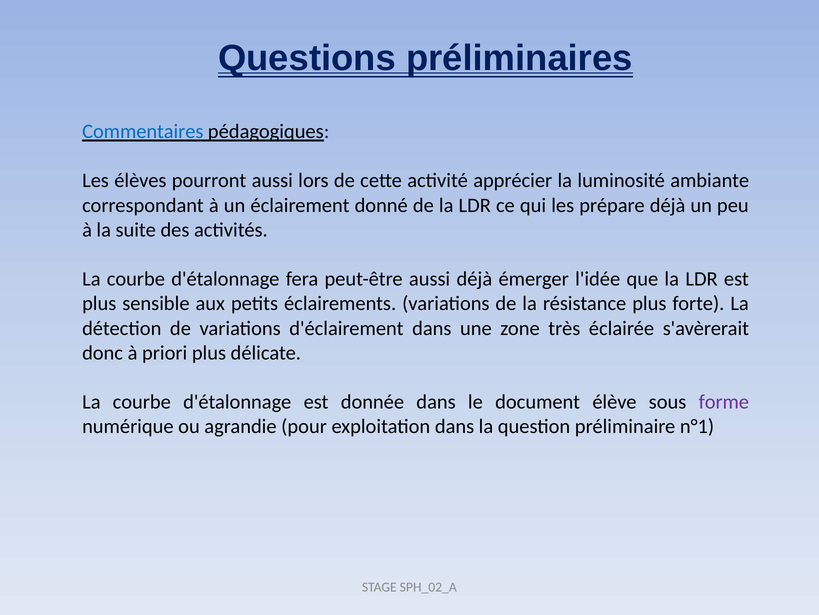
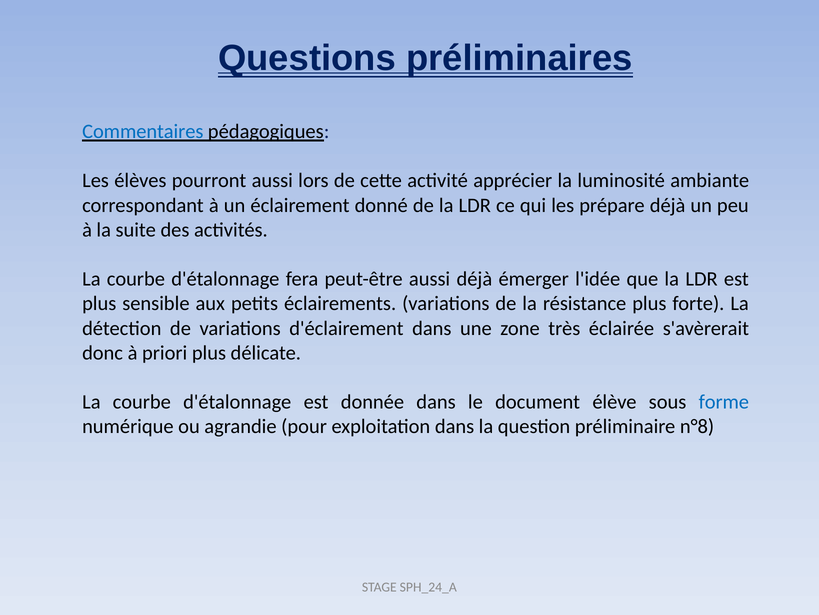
forme colour: purple -> blue (724, 402)
n°1: n°1 -> n°8 (697, 426)
SPH_02_A: SPH_02_A -> SPH_24_A (428, 586)
